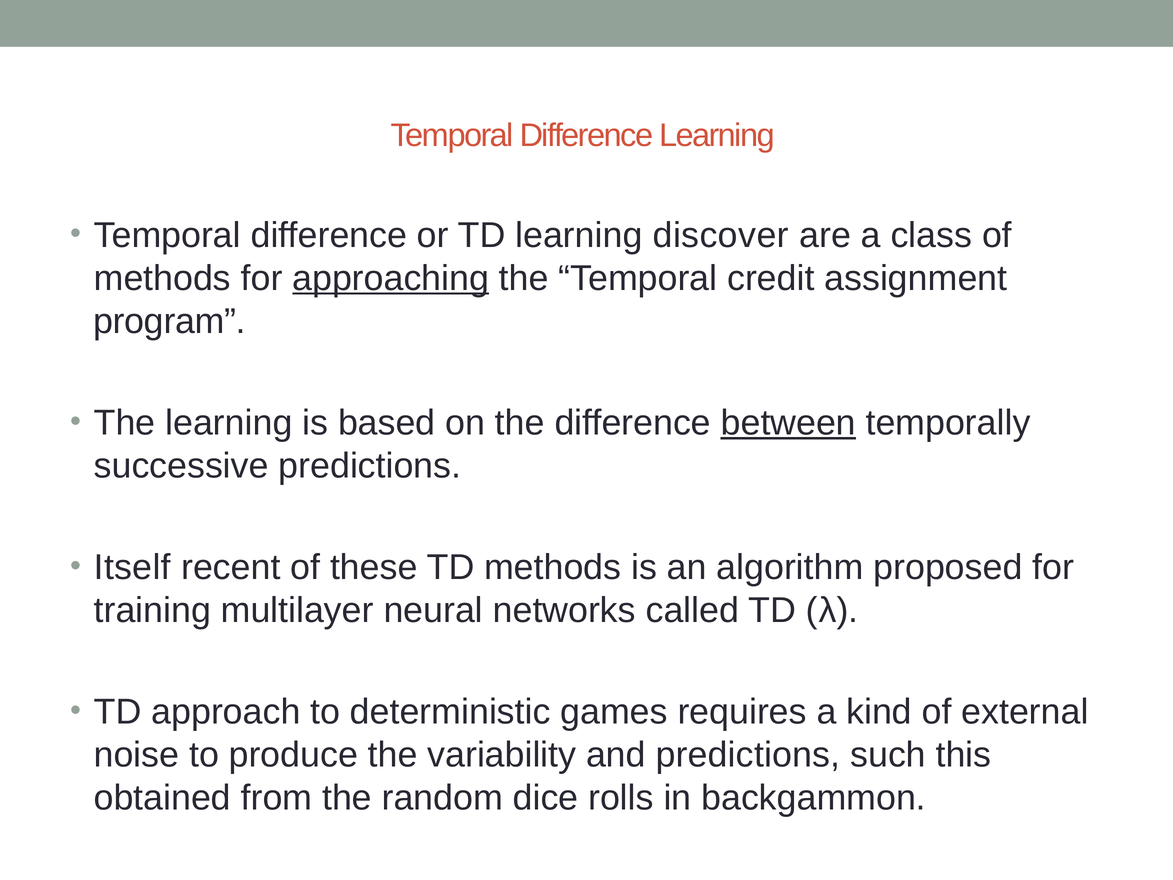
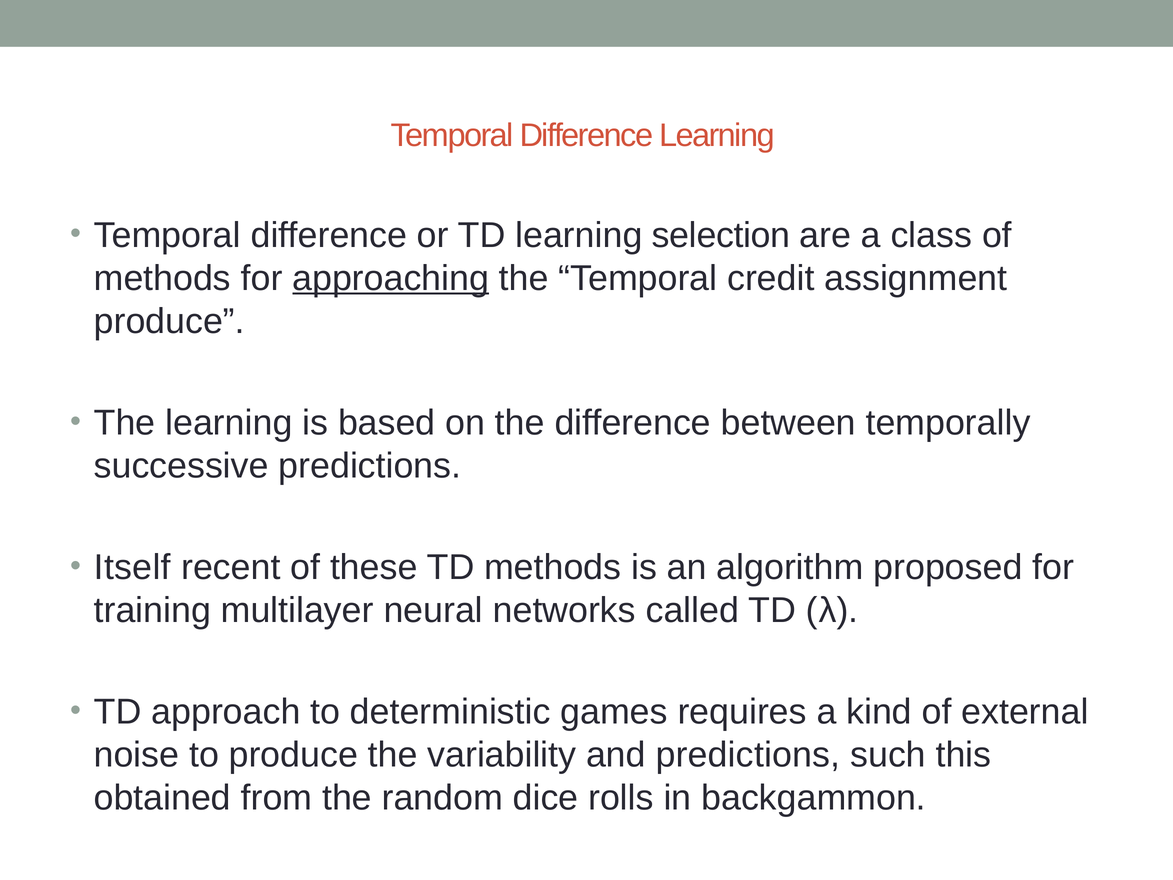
discover: discover -> selection (721, 235)
program: program -> produce (169, 321)
between underline: present -> none (788, 423)
